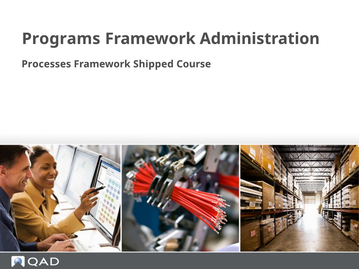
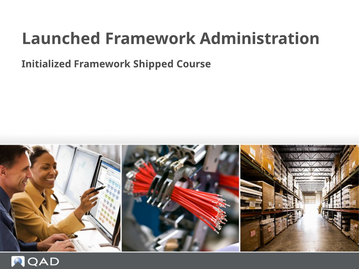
Programs: Programs -> Launched (61, 39)
Processes: Processes -> Initialized (46, 64)
